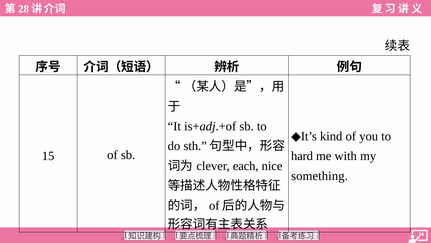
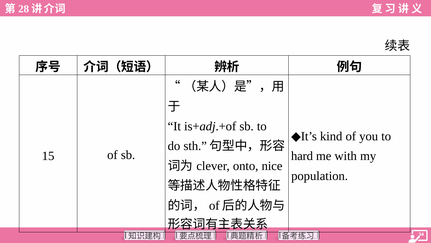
each: each -> onto (246, 166)
something: something -> population (320, 176)
